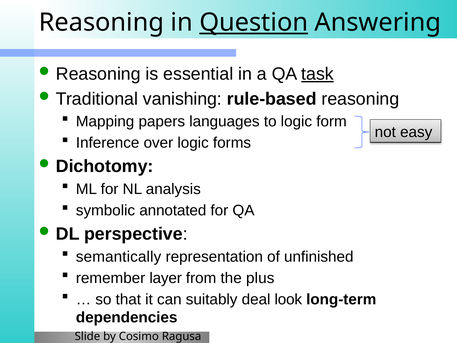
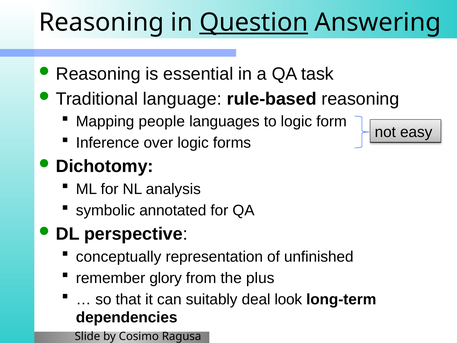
task underline: present -> none (318, 74)
vanishing: vanishing -> language (182, 99)
papers: papers -> people (162, 121)
semantically: semantically -> conceptually (119, 256)
layer: layer -> glory (166, 278)
